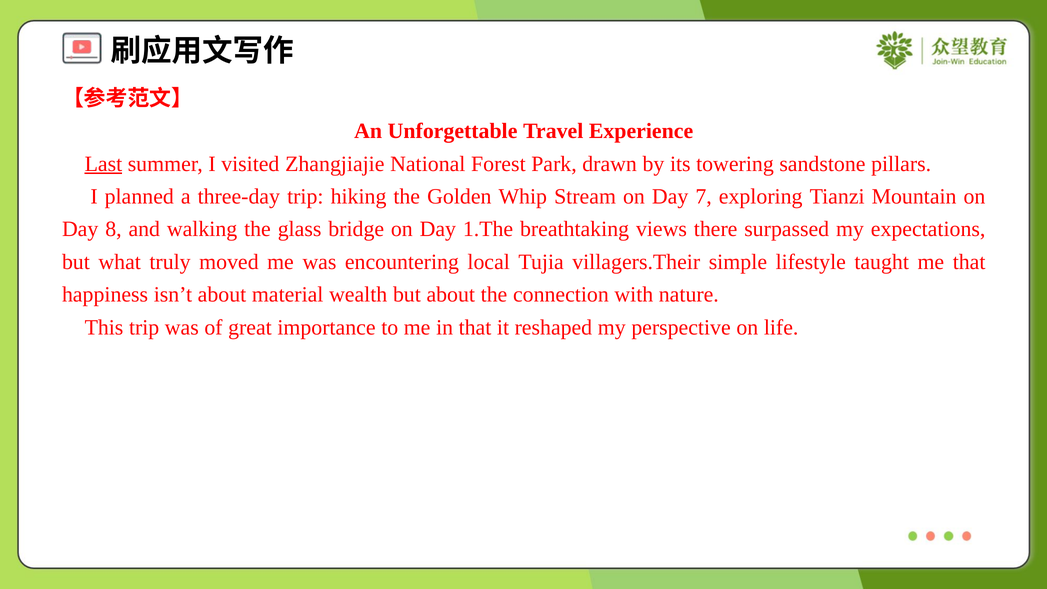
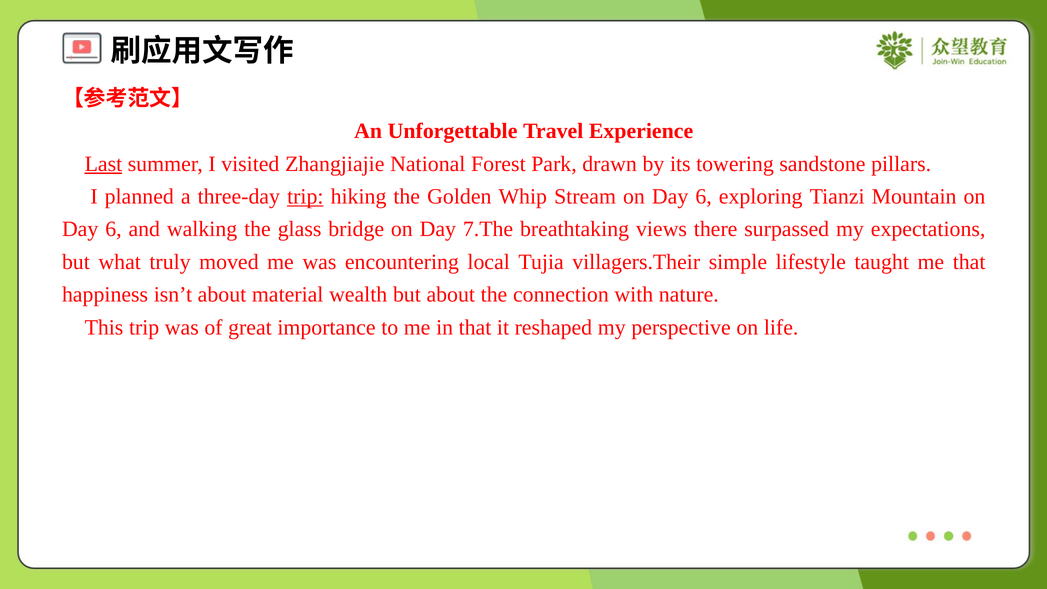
trip underline: none -> present (305, 197)
Stream on Day 7: 7 -> 6 (704, 197)
8: 8 -> 6 (113, 229)
1.The: 1.The -> 7.The (488, 229)
